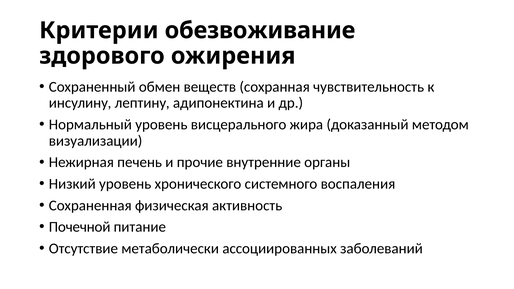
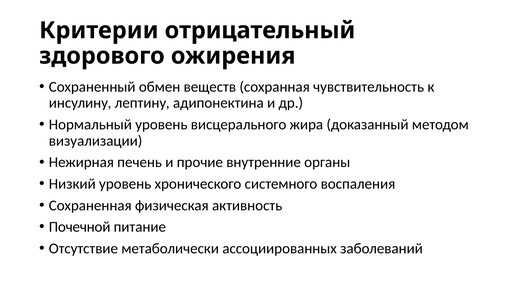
обезвоживание: обезвоживание -> отрицательный (260, 30)
